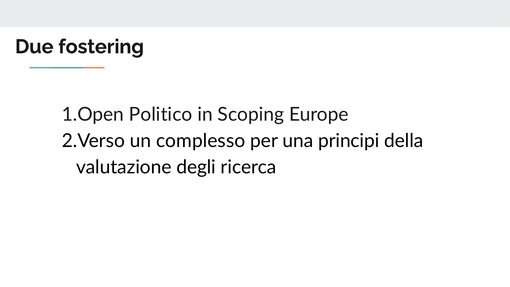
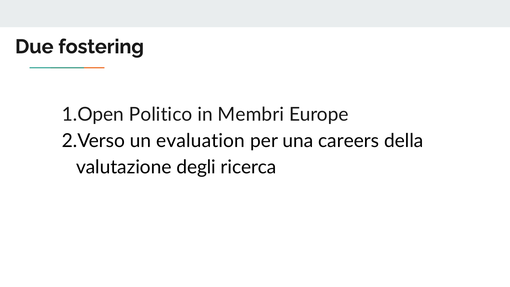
Scoping: Scoping -> Membri (251, 114)
complesso: complesso -> evaluation (201, 141)
principi: principi -> careers (349, 141)
